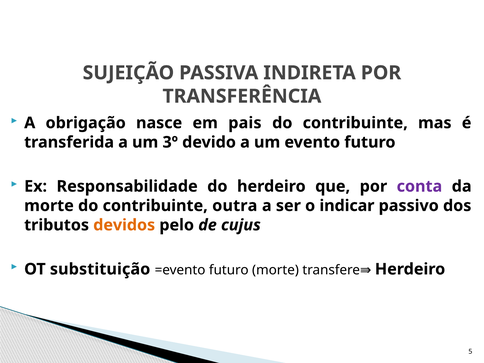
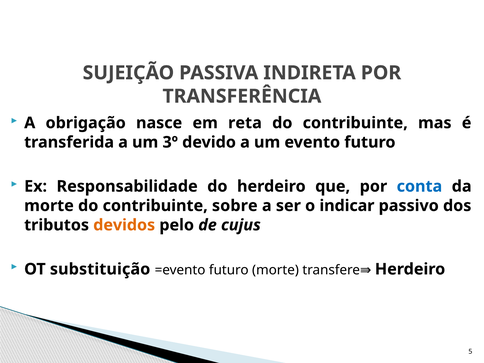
pais: pais -> reta (245, 123)
conta colour: purple -> blue (419, 186)
outra: outra -> sobre (235, 206)
